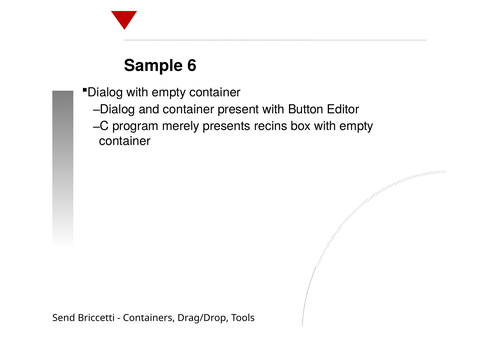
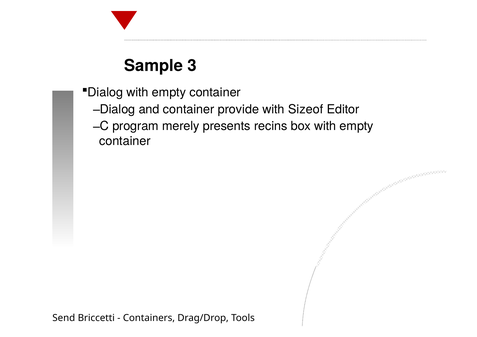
6: 6 -> 3 (192, 66)
present: present -> provide (238, 109)
Button: Button -> Sizeof (306, 109)
